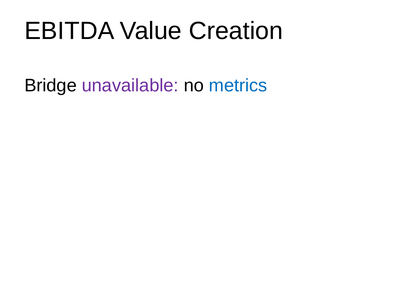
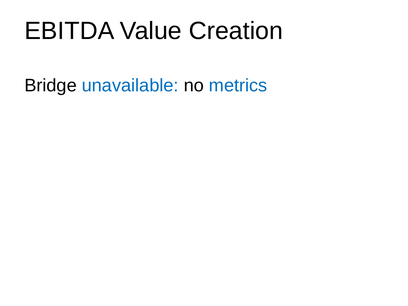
unavailable colour: purple -> blue (130, 86)
